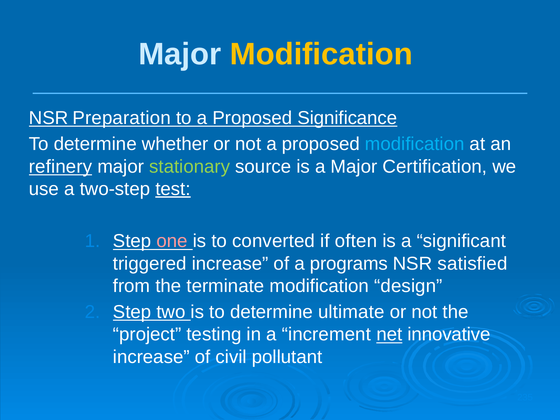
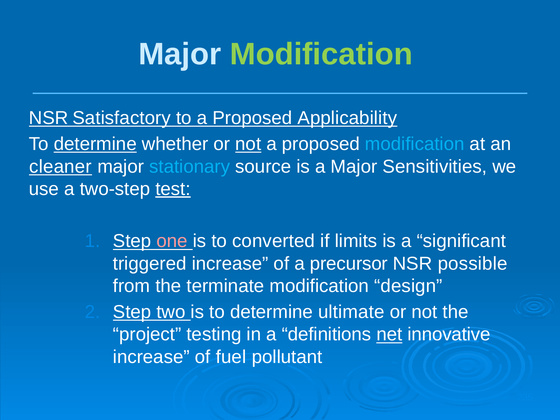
Modification colour: yellow -> light green (321, 54)
Preparation: Preparation -> Satisfactory (122, 118)
Significance: Significance -> Applicability (347, 118)
determine underline: none -> present (95, 144)
not underline: none -> present (248, 144)
refinery: refinery -> cleaner (60, 167)
stationary colour: light green -> light blue (190, 167)
Certification: Certification -> Sensitivities (435, 167)
often: often -> limits (356, 241)
programs: programs -> precursor (349, 264)
satisfied: satisfied -> possible (473, 264)
increment: increment -> definitions (326, 334)
civil: civil -> fuel (231, 357)
